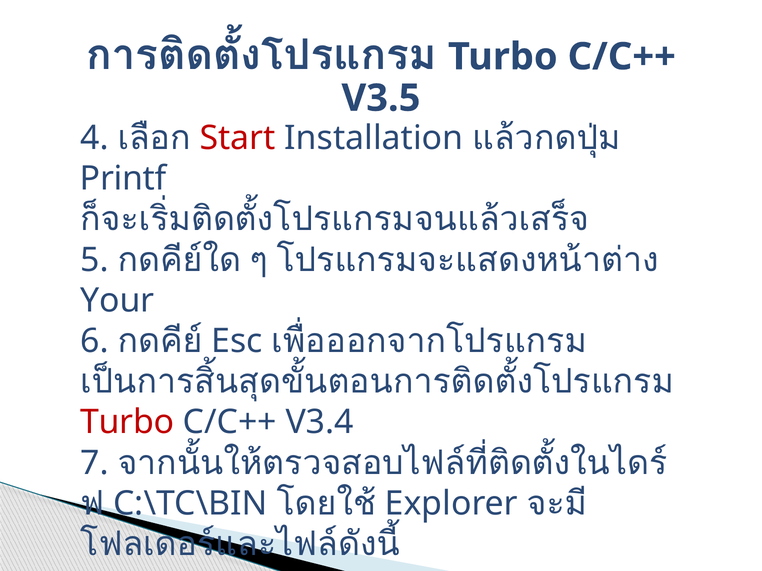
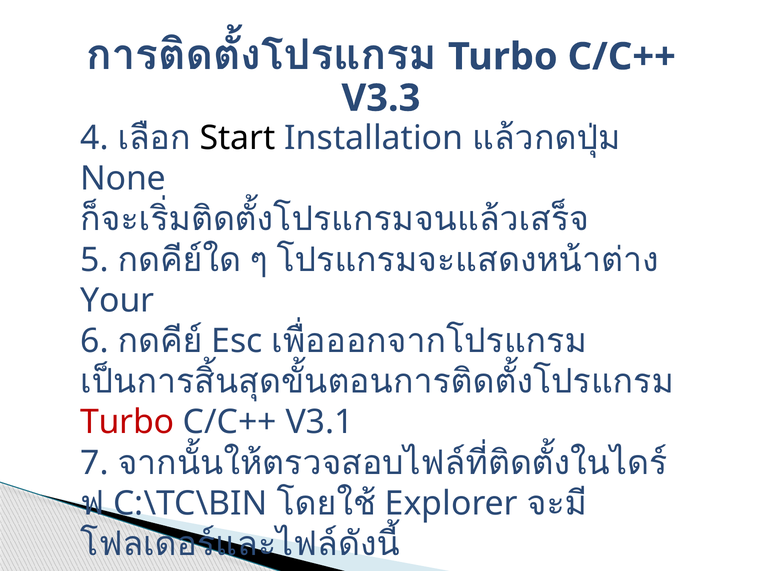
V3.5: V3.5 -> V3.3 (381, 98)
Start colour: red -> black (238, 138)
Printf: Printf -> None (123, 179)
V3.4: V3.4 -> V3.1 (320, 423)
